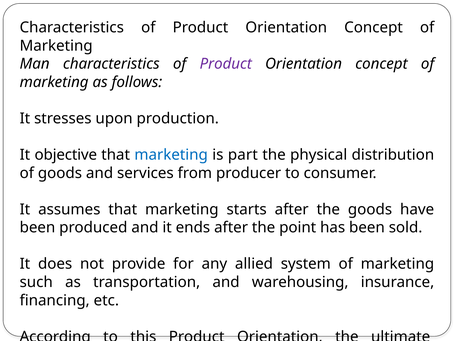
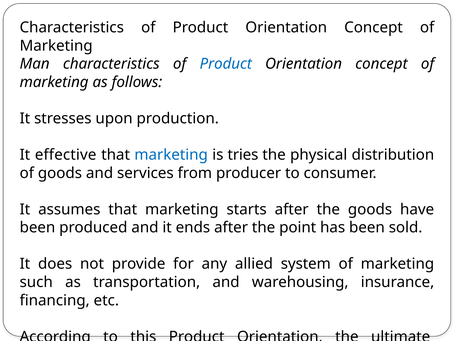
Product colour: purple -> blue (226, 64)
objective: objective -> effective (66, 155)
part: part -> tries (243, 155)
